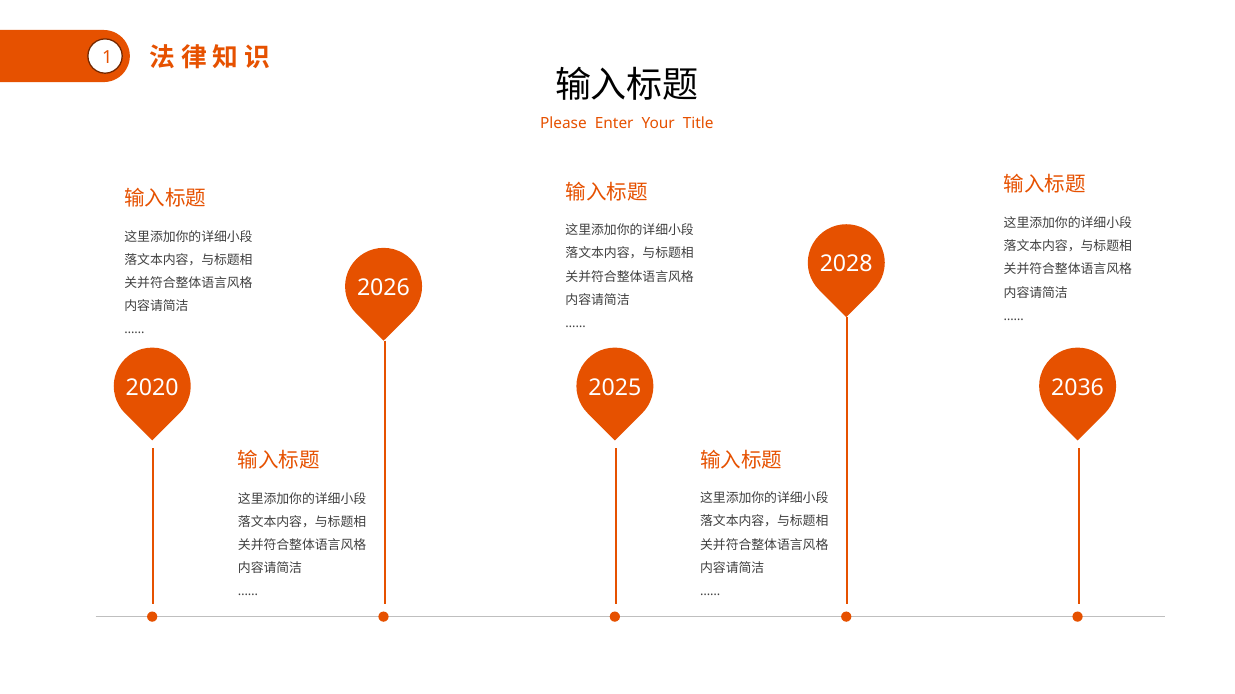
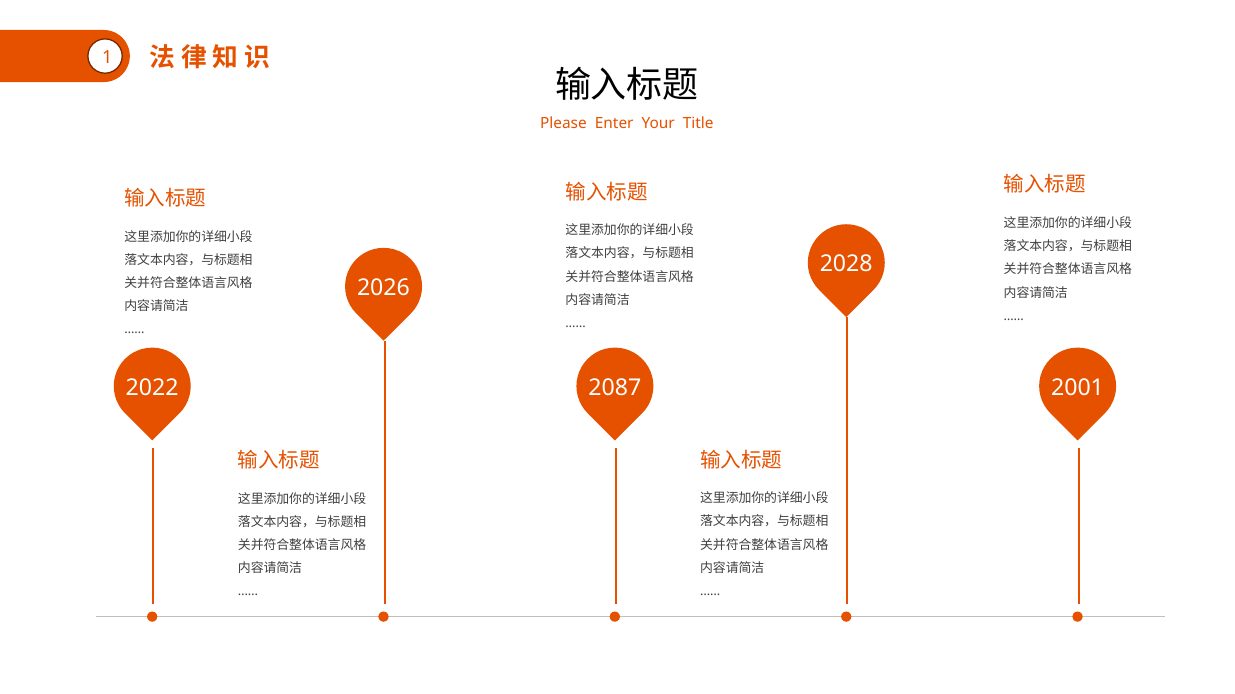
2020: 2020 -> 2022 (152, 388)
2025: 2025 -> 2087 (615, 388)
2036: 2036 -> 2001 (1078, 388)
